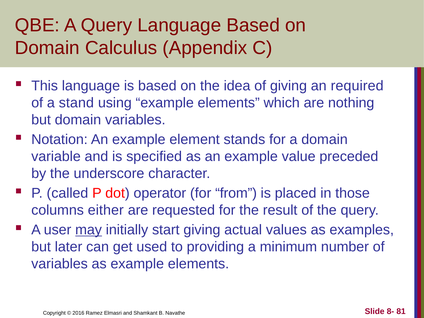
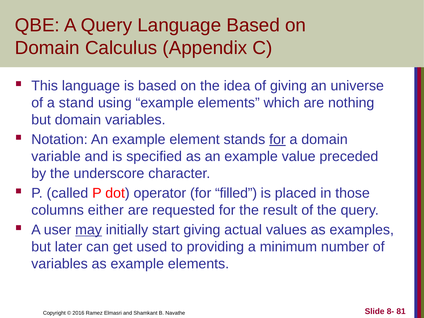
required: required -> universe (357, 86)
for underline: none -> present (277, 139)
from: from -> filled (236, 193)
